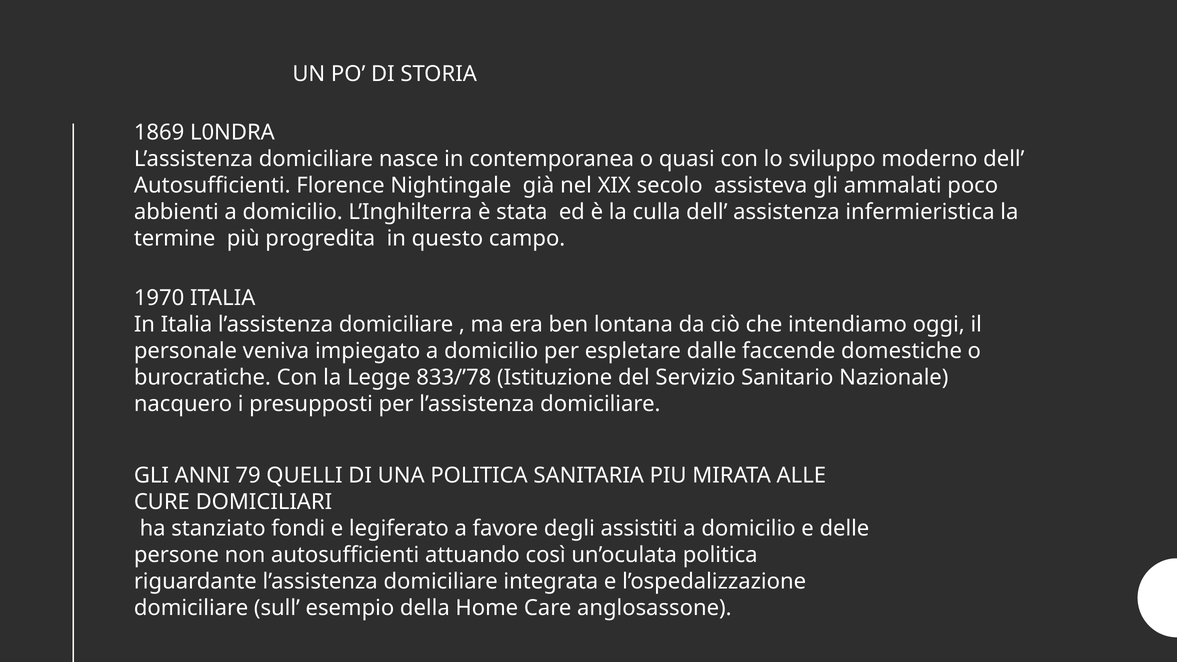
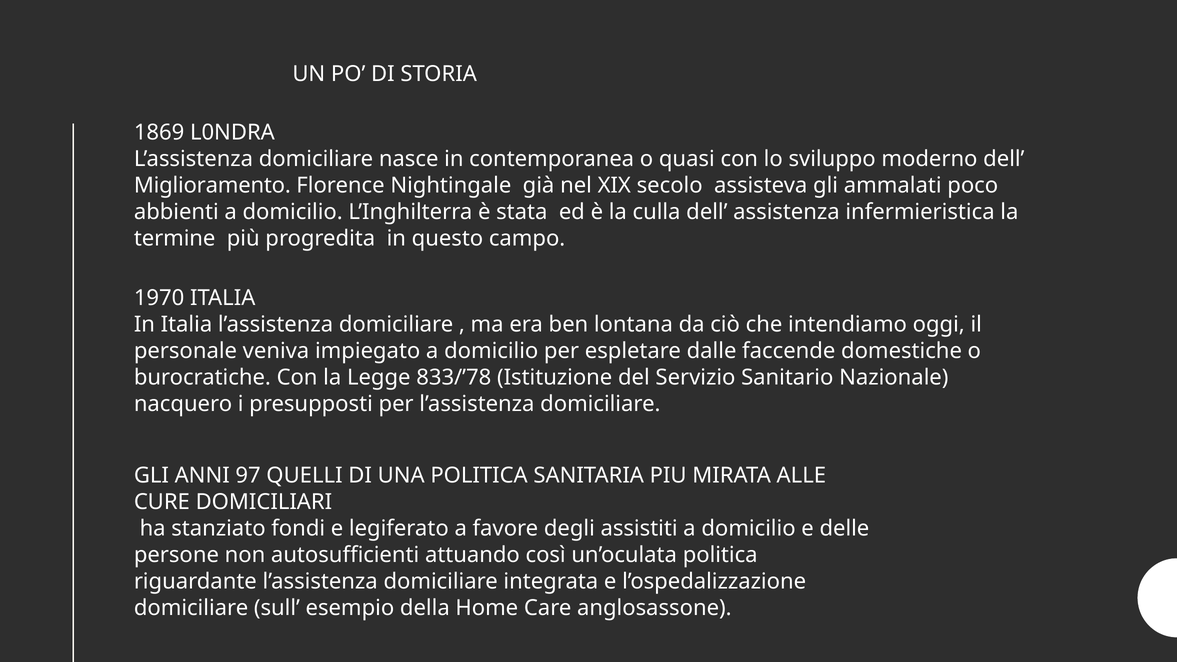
Autosufficienti: Autosufficienti -> Miglioramento (212, 186)
79: 79 -> 97 (248, 475)
